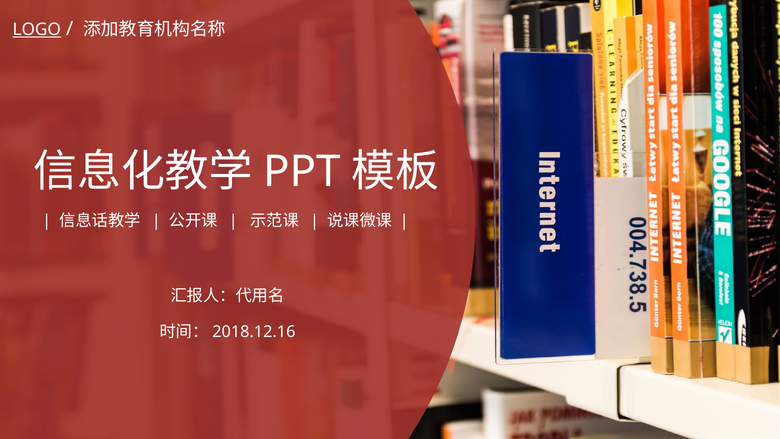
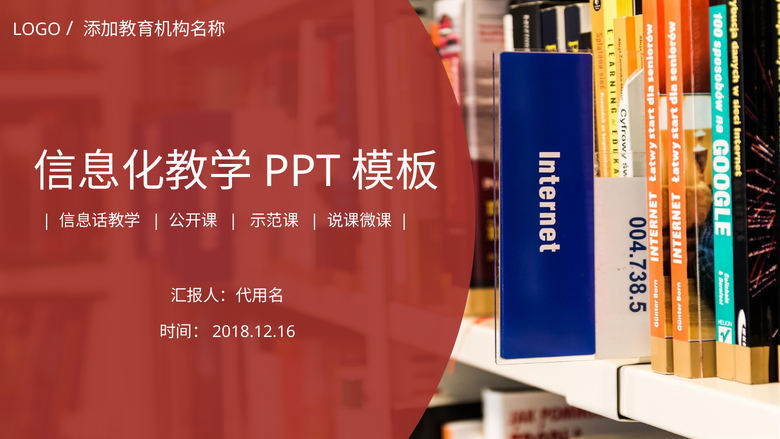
LOGO underline: present -> none (37, 30)
